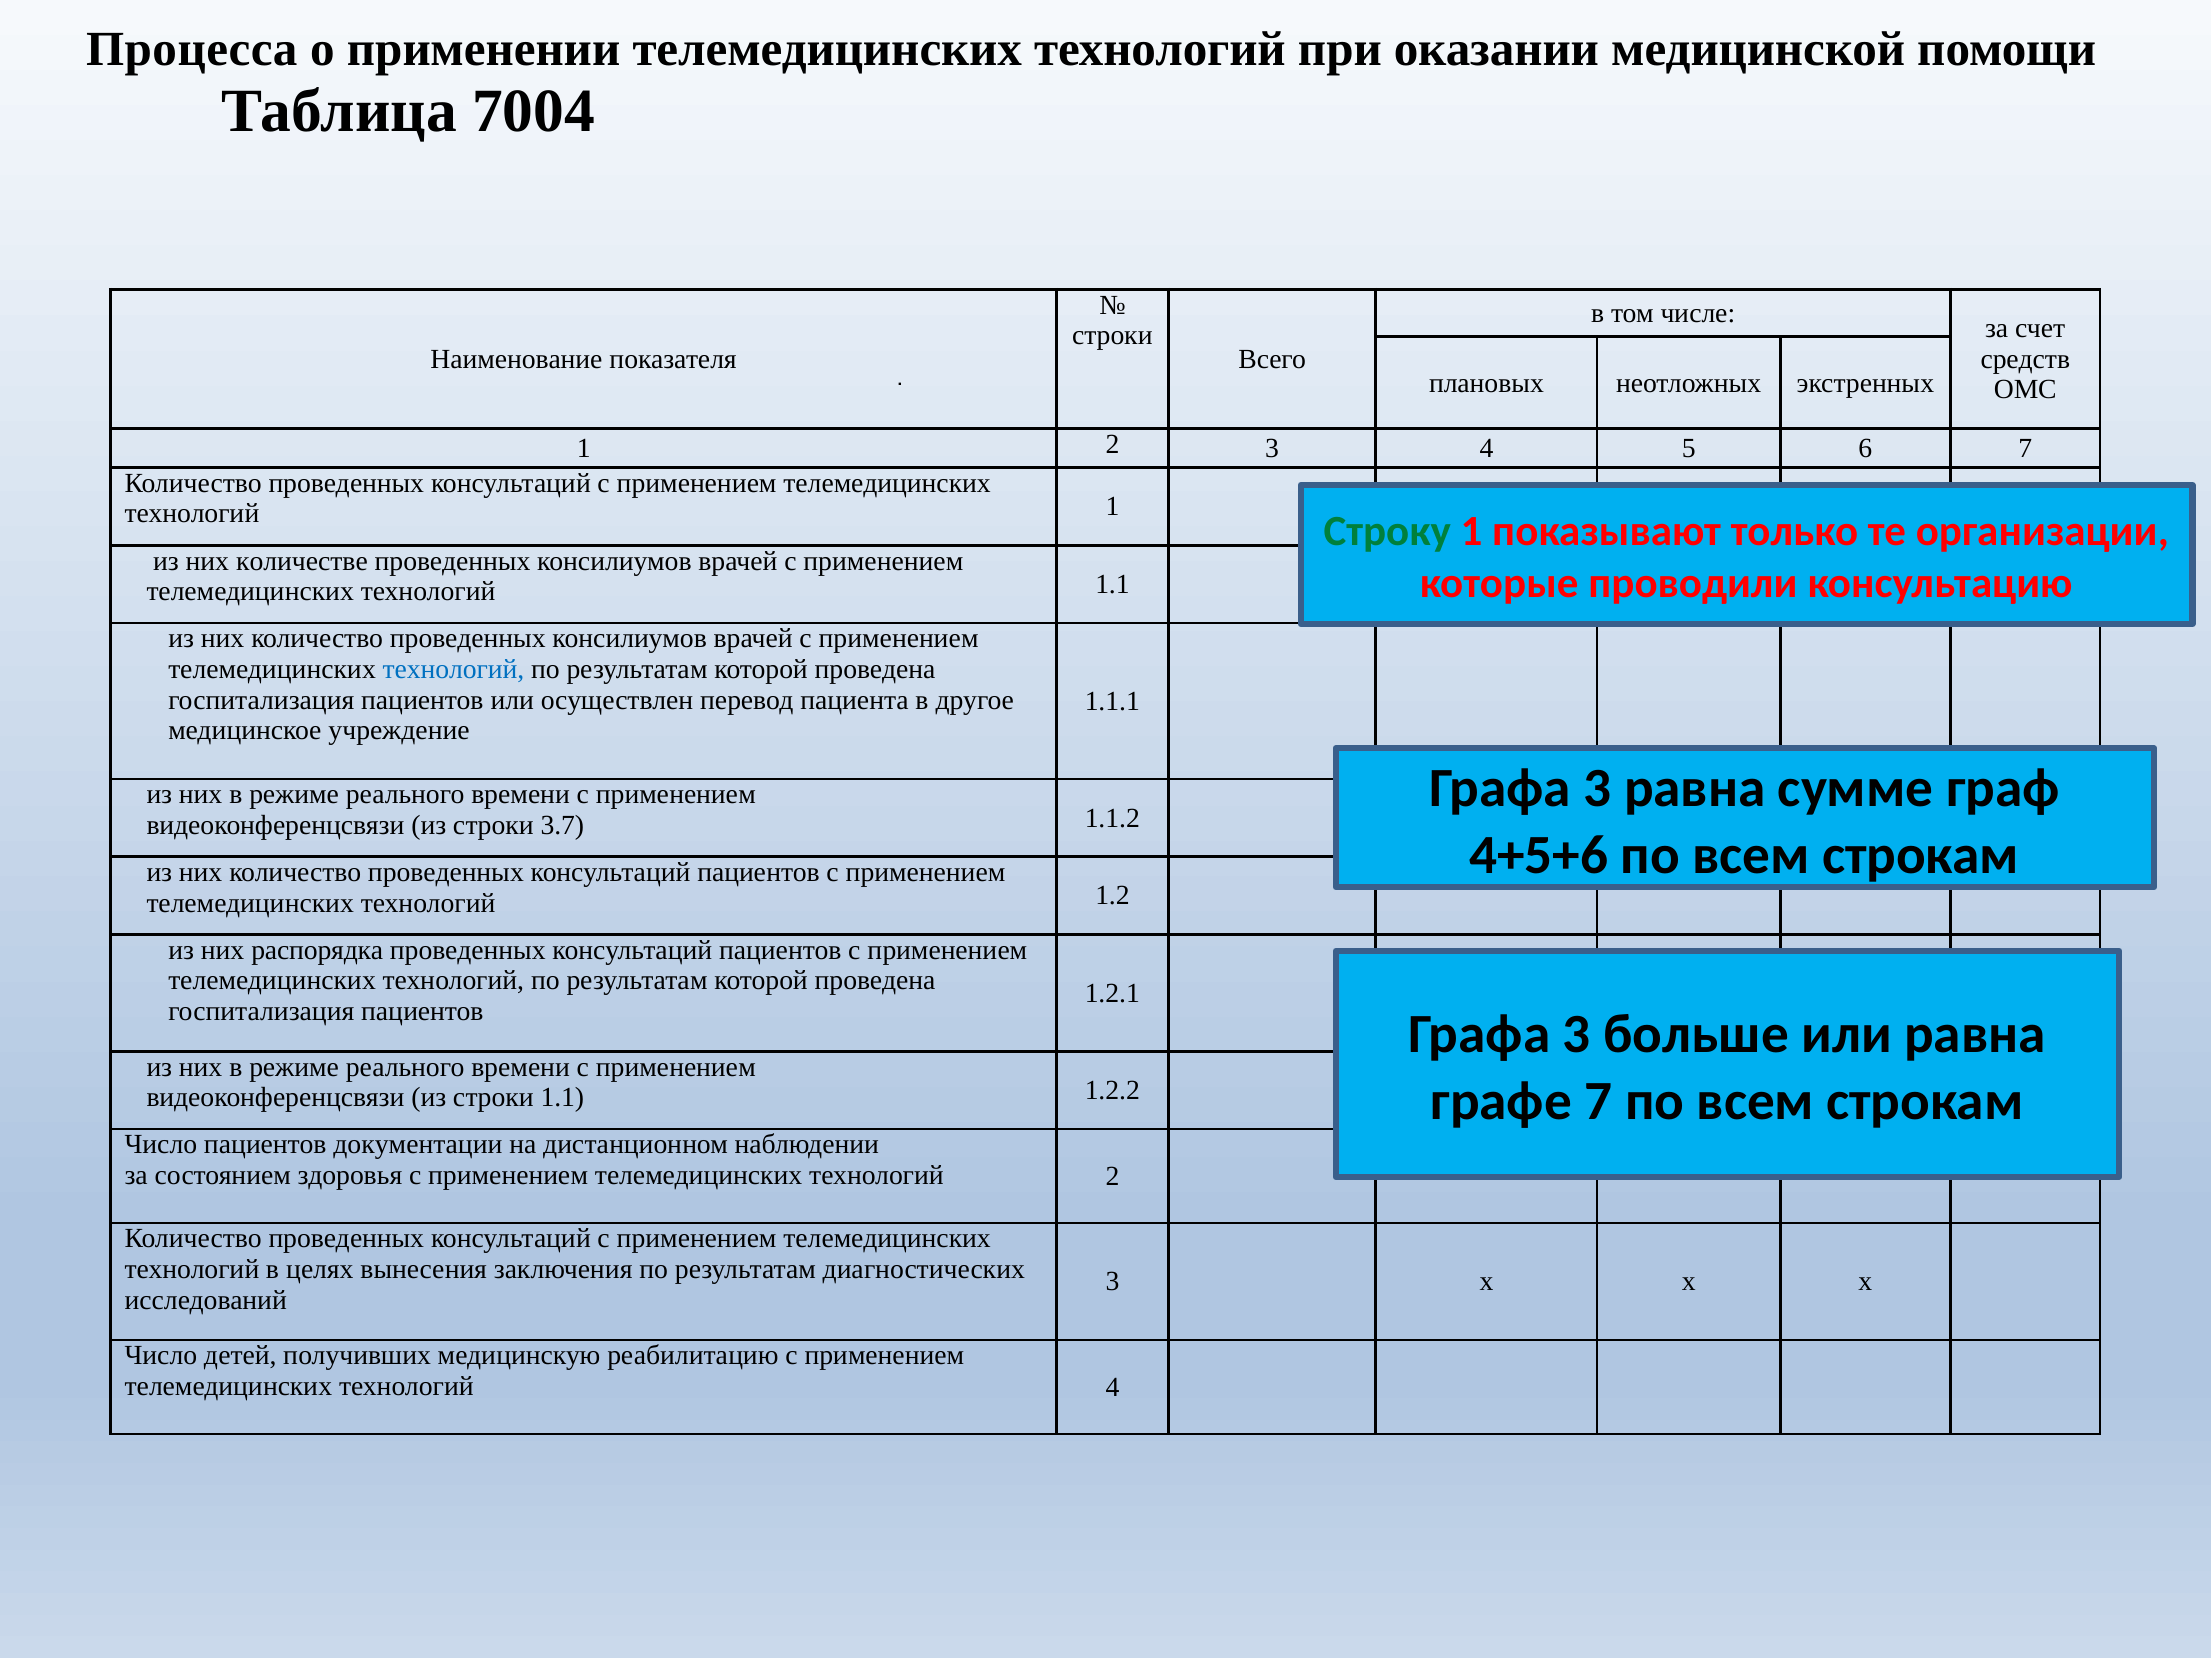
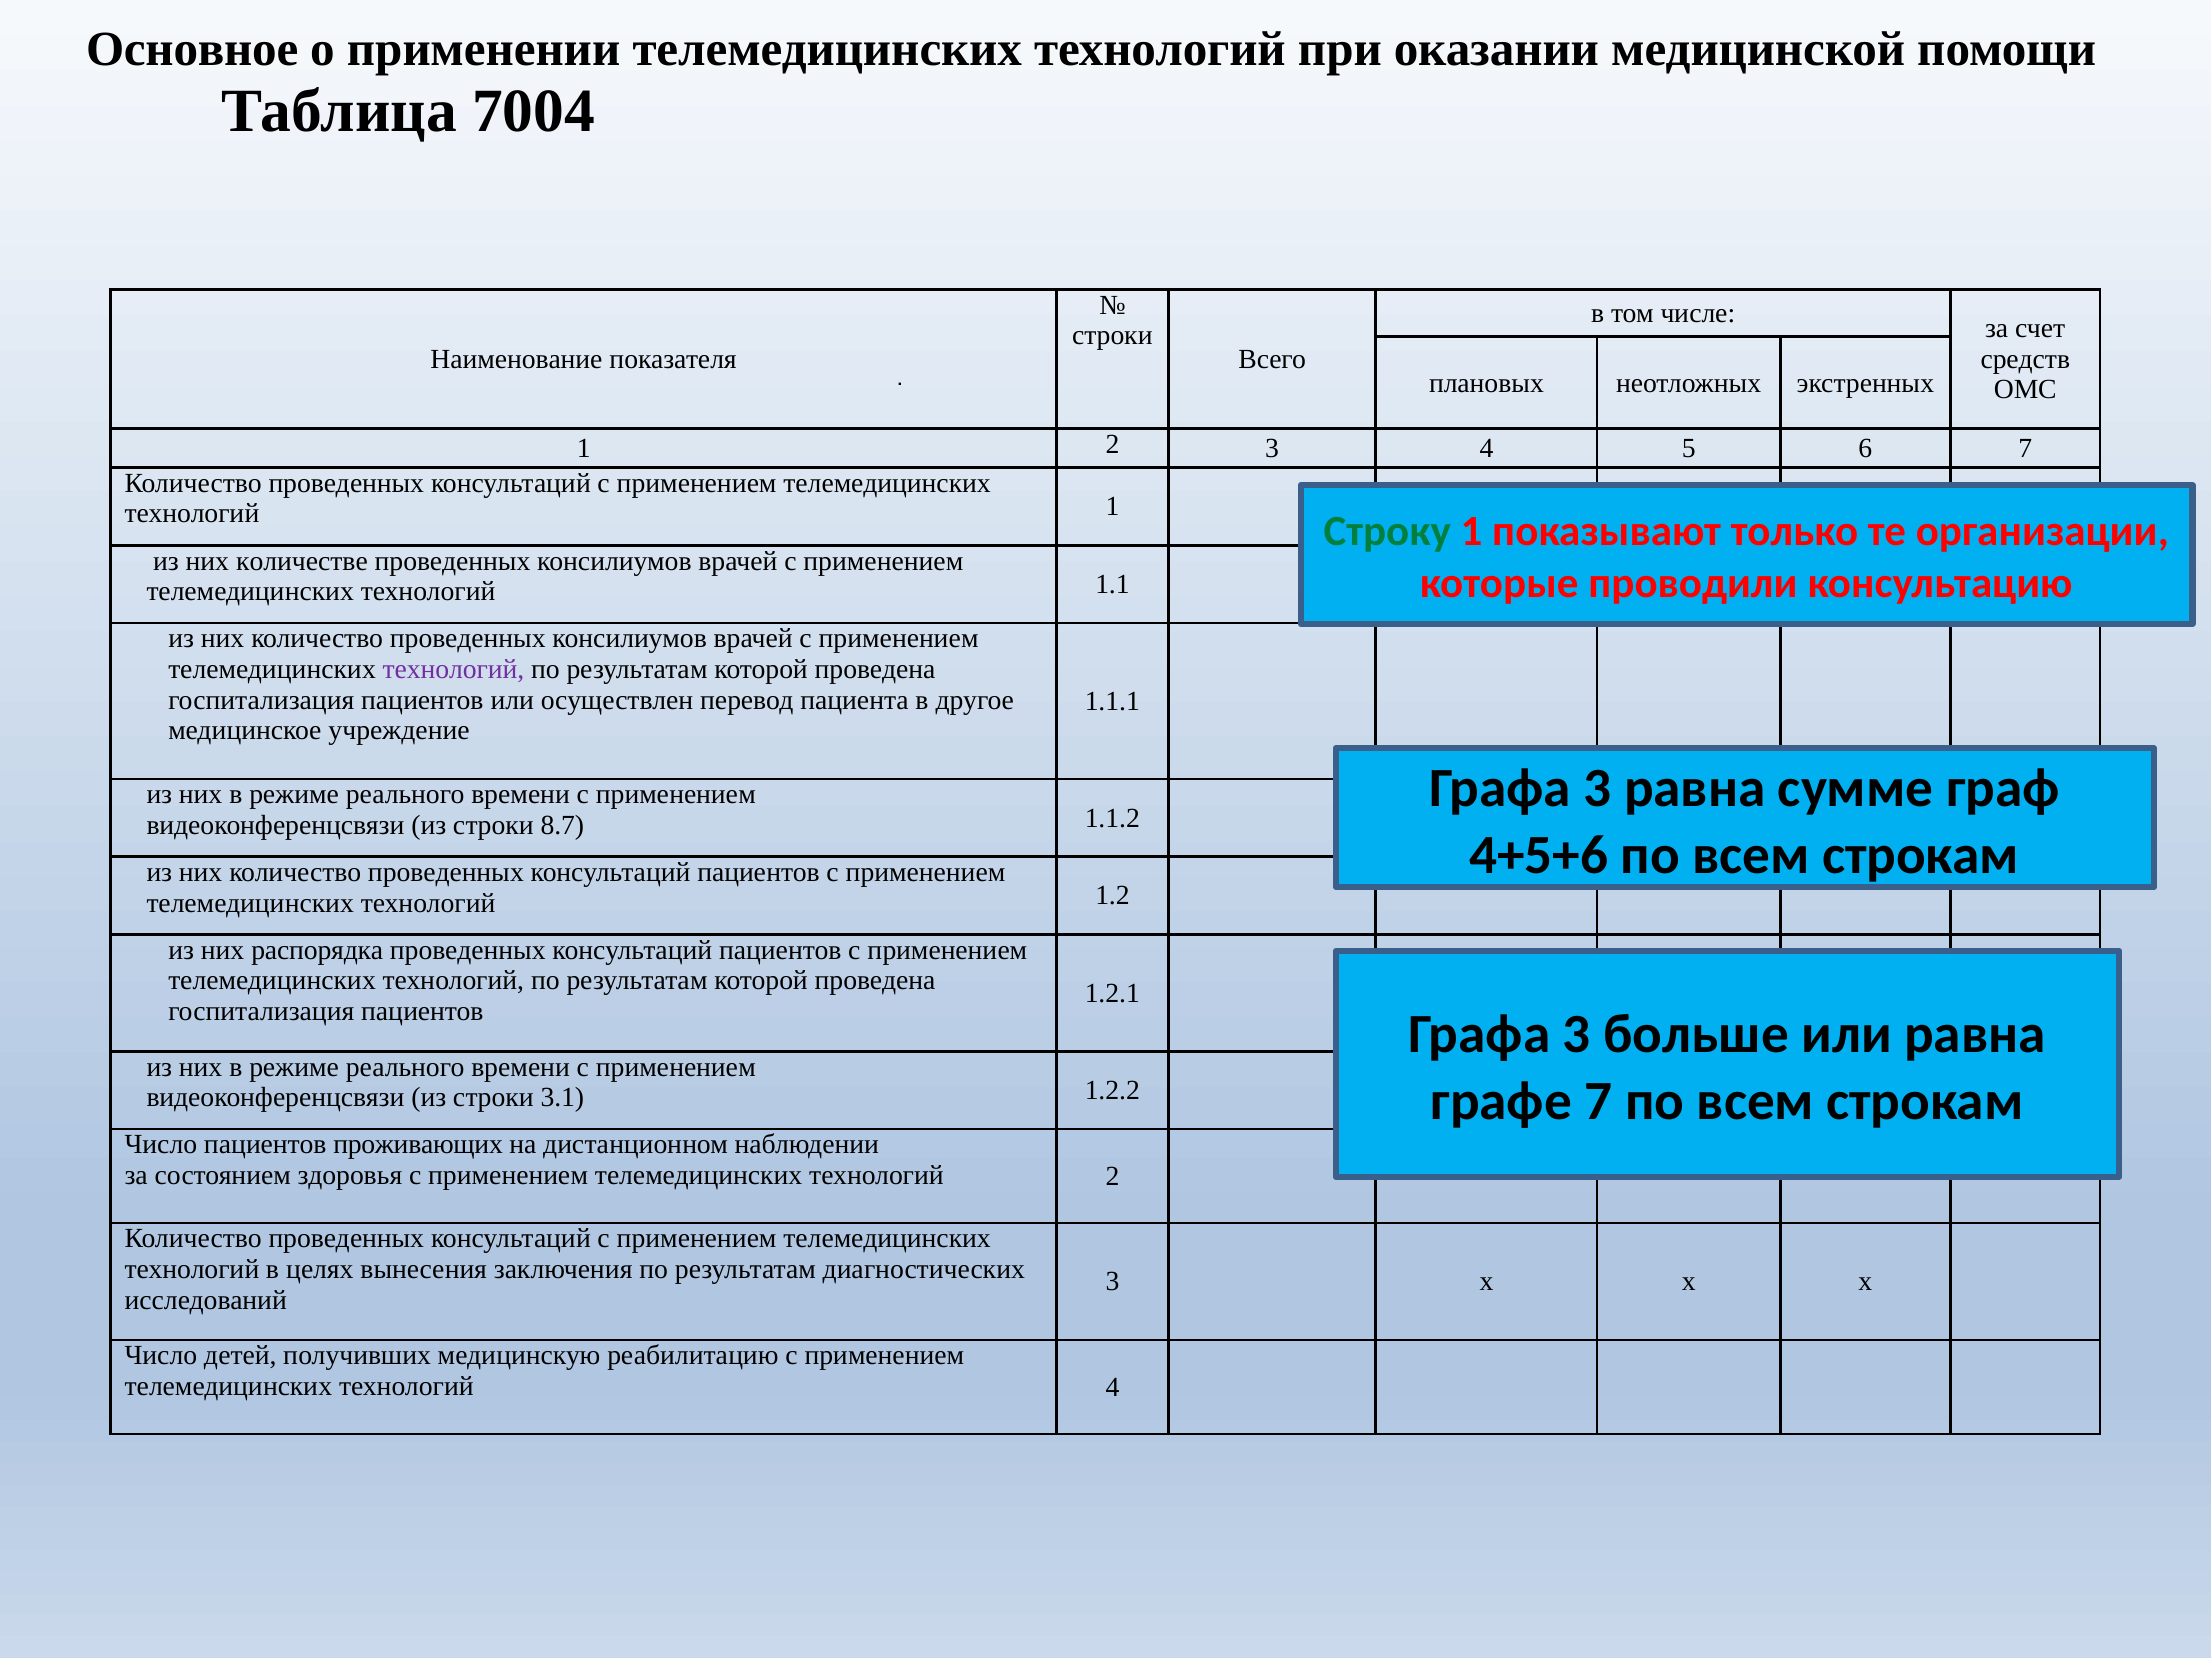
Процесса: Процесса -> Основное (192, 49)
технологий colour: blue -> purple (453, 669)
3.7: 3.7 -> 8.7 (562, 825)
строки 1.1: 1.1 -> 3.1 (562, 1098)
документации: документации -> проживающих (418, 1145)
